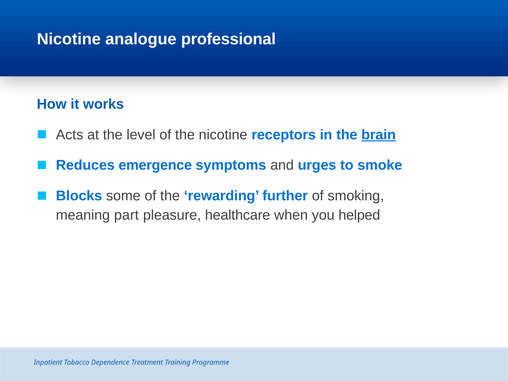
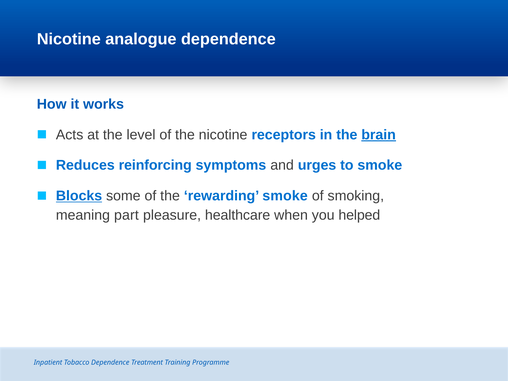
analogue professional: professional -> dependence (228, 39)
emergence: emergence -> reinforcing (155, 165)
Blocks underline: none -> present (79, 196)
rewarding further: further -> smoke (285, 196)
